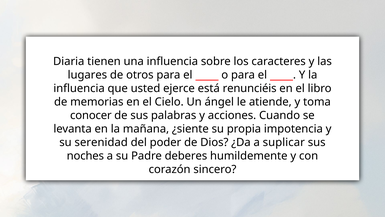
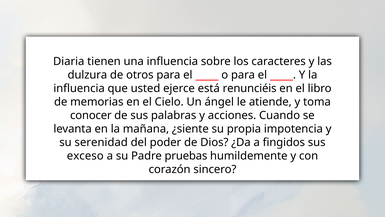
lugares: lugares -> dulzura (87, 75)
suplicar: suplicar -> fingidos (284, 142)
noches: noches -> exceso (85, 156)
deberes: deberes -> pruebas (186, 156)
